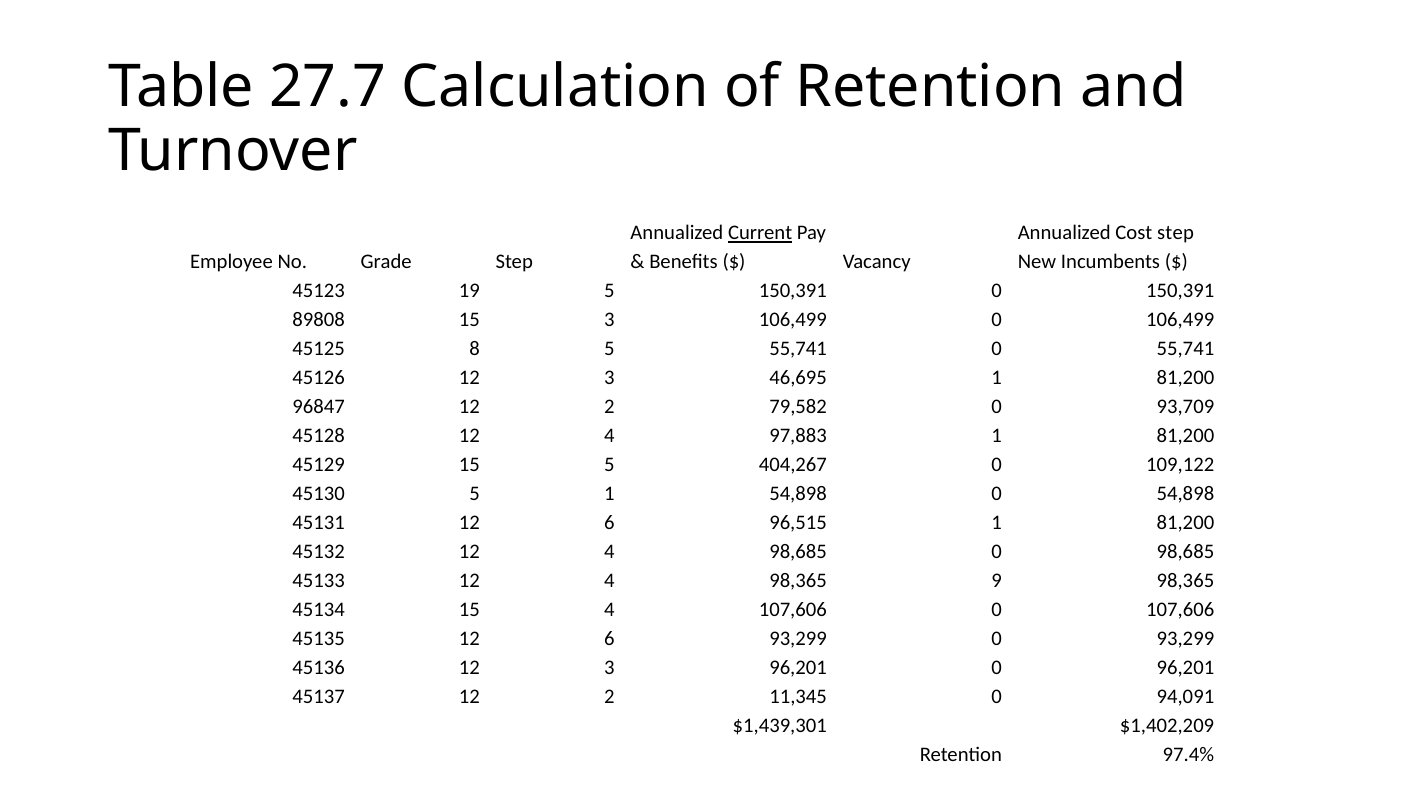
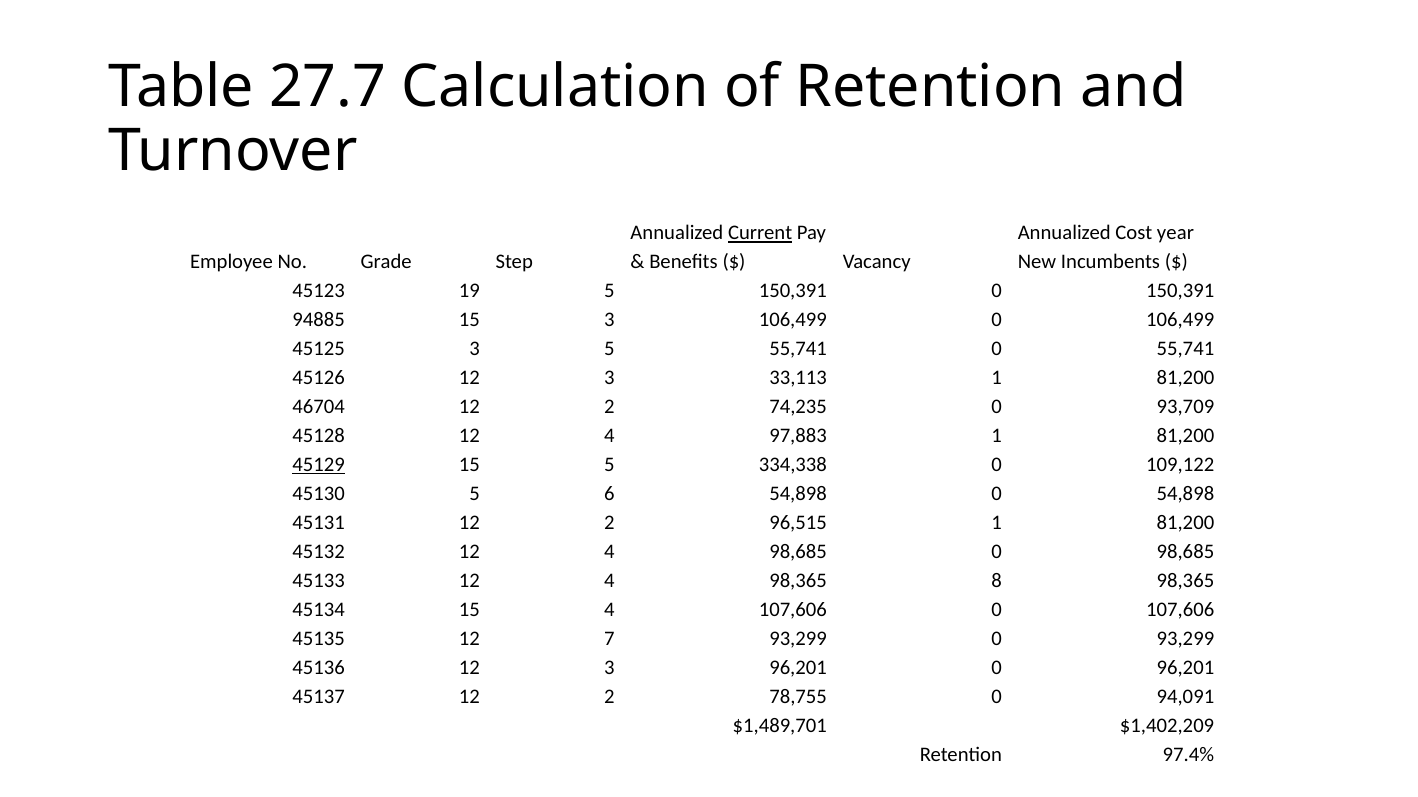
Cost step: step -> year (1176, 233)
89808: 89808 -> 94885 (319, 320)
45125 8: 8 -> 3 (475, 349)
46,695: 46,695 -> 33,113 (798, 378)
96847: 96847 -> 46704 (319, 407)
79,582: 79,582 -> 74,235 (798, 407)
45129 underline: none -> present (319, 465)
404,267: 404,267 -> 334,338 (793, 465)
5 1: 1 -> 6 (609, 494)
45131 12 6: 6 -> 2 (609, 523)
9: 9 -> 8 (997, 581)
45135 12 6: 6 -> 7 (609, 639)
11,345: 11,345 -> 78,755 (798, 697)
$1,439,301: $1,439,301 -> $1,489,701 (780, 726)
